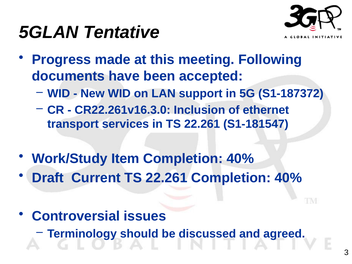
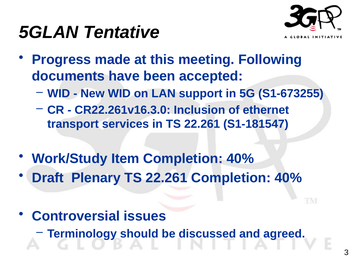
S1-187372: S1-187372 -> S1-673255 (291, 94)
Current: Current -> Plenary (96, 178)
